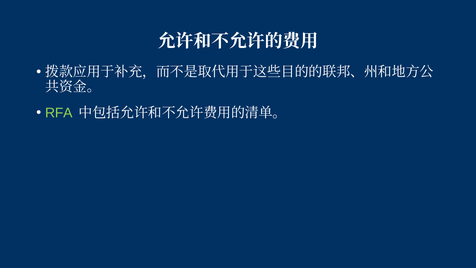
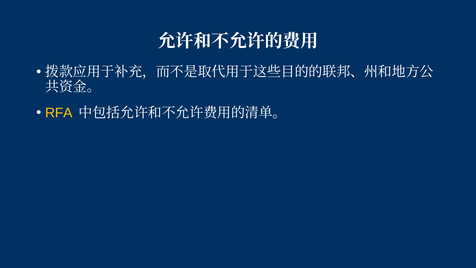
RFA colour: light green -> yellow (59, 113)
